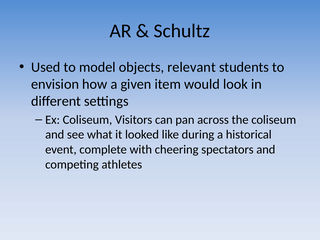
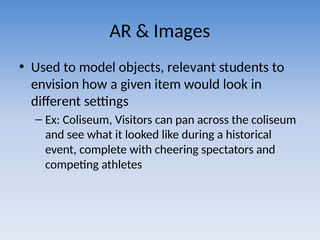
Schultz: Schultz -> Images (182, 31)
